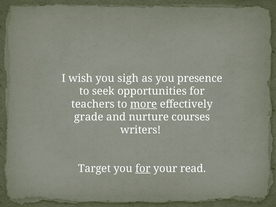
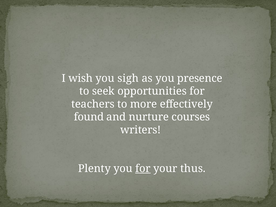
more underline: present -> none (144, 104)
grade: grade -> found (89, 117)
Target: Target -> Plenty (94, 169)
read: read -> thus (193, 169)
